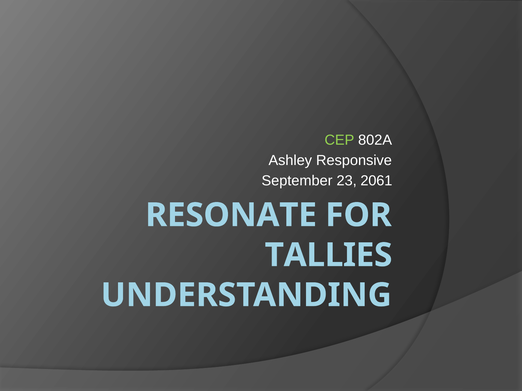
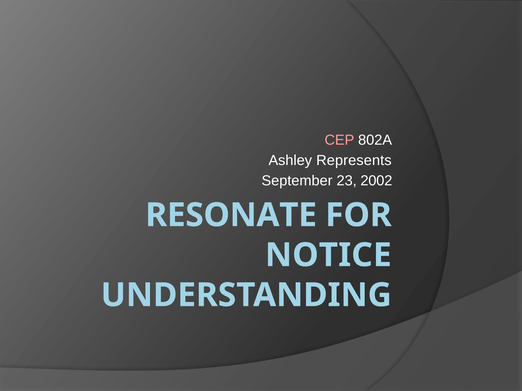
CEP colour: light green -> pink (339, 140)
Responsive: Responsive -> Represents (354, 161)
2061: 2061 -> 2002 (376, 181)
TALLIES: TALLIES -> NOTICE (328, 255)
